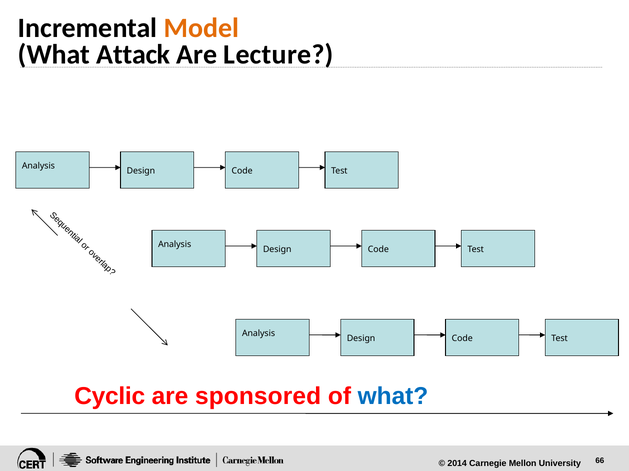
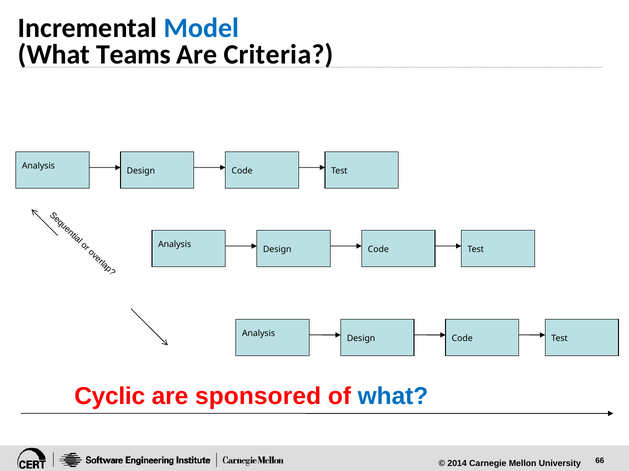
Model colour: orange -> blue (201, 28)
Attack: Attack -> Teams (133, 55)
Lecture: Lecture -> Criteria (279, 55)
